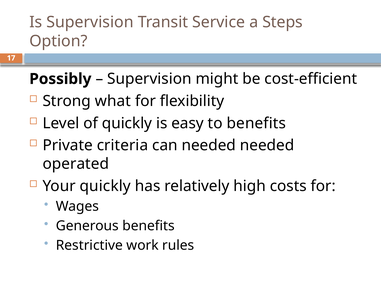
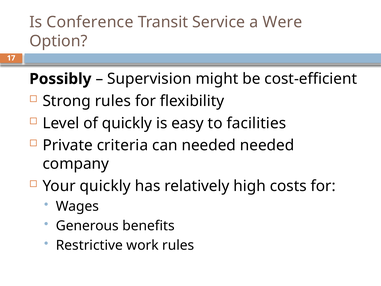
Is Supervision: Supervision -> Conference (90, 22)
Steps: Steps -> Were (282, 22)
Strong what: what -> rules (113, 101)
to benefits: benefits -> facilities (256, 123)
operated: operated -> company (76, 164)
